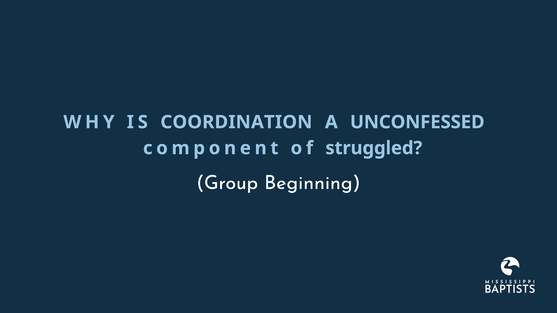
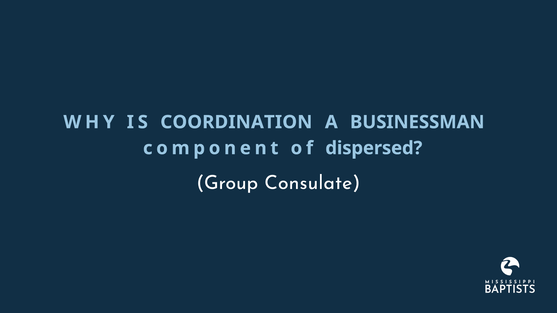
UNCONFESSED: UNCONFESSED -> BUSINESSMAN (417, 122)
struggled: struggled -> dispersed (374, 148)
Beginning: Beginning -> Consulate (312, 183)
